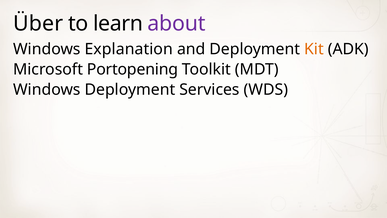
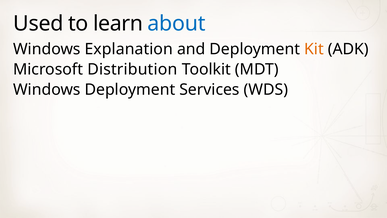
Über: Über -> Used (38, 23)
about colour: purple -> blue (176, 23)
Portopening: Portopening -> Distribution (132, 69)
